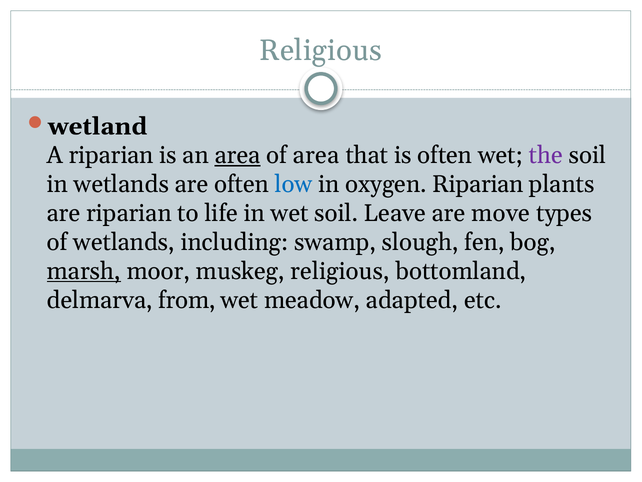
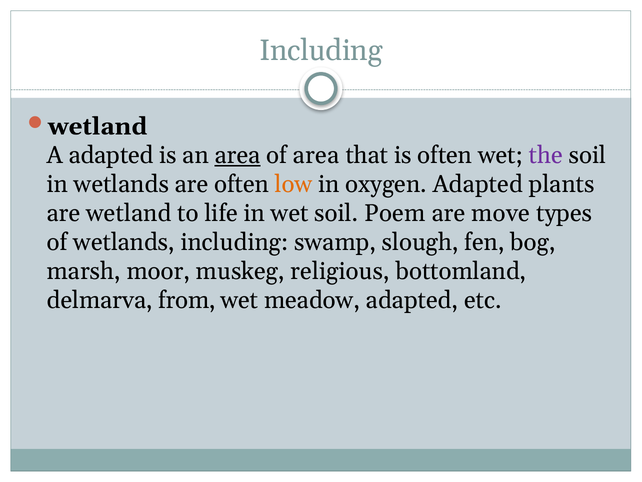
Religious: Religious -> Including (321, 51)
A riparian: riparian -> adapted (111, 155)
low colour: blue -> orange (294, 184)
oxygen Riparian: Riparian -> Adapted (478, 184)
are riparian: riparian -> wetland (129, 213)
Leave: Leave -> Poem (395, 213)
marsh underline: present -> none (84, 271)
